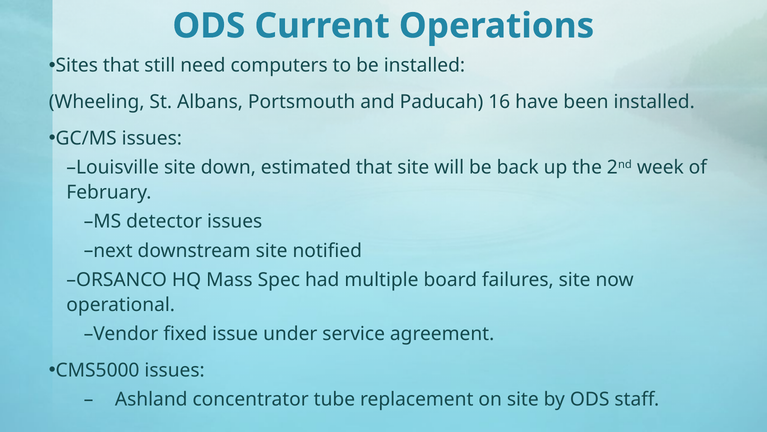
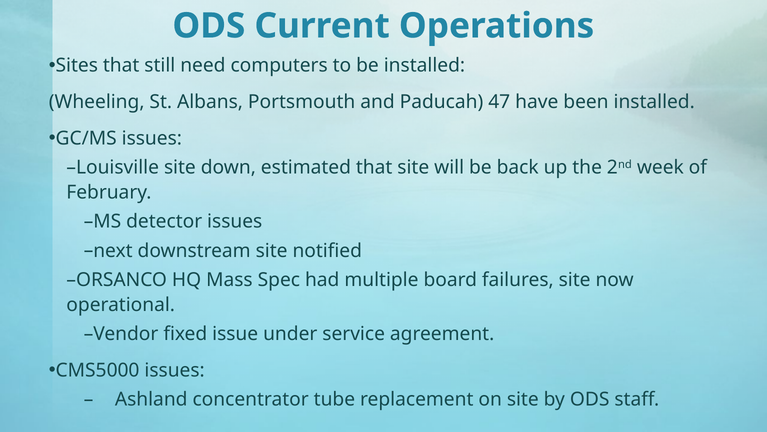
16: 16 -> 47 (499, 102)
